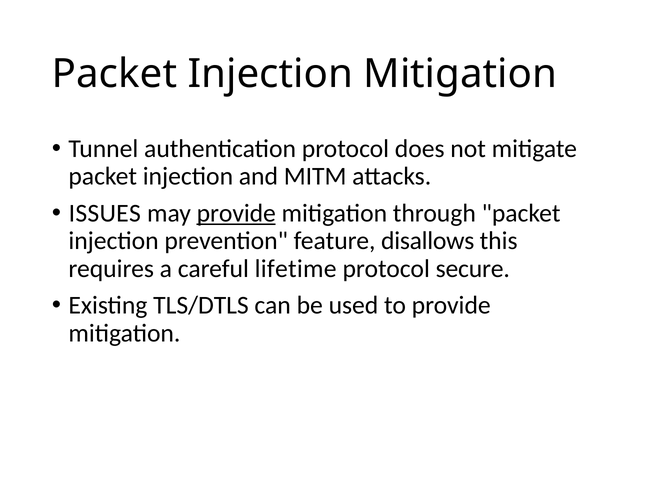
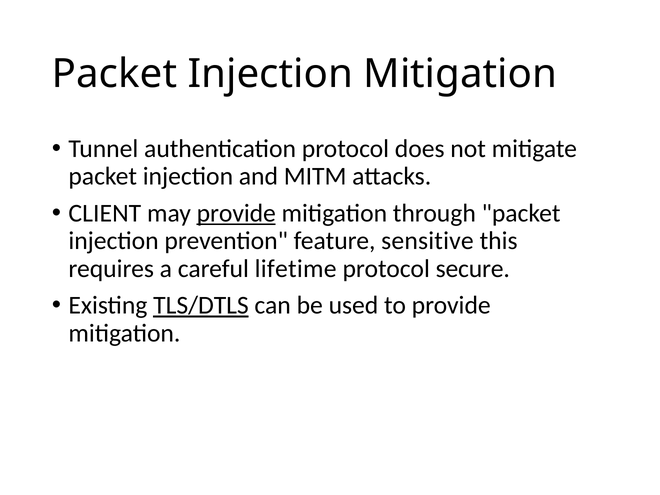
ISSUES: ISSUES -> CLIENT (105, 213)
disallows: disallows -> sensitive (427, 241)
TLS/DTLS underline: none -> present (201, 305)
